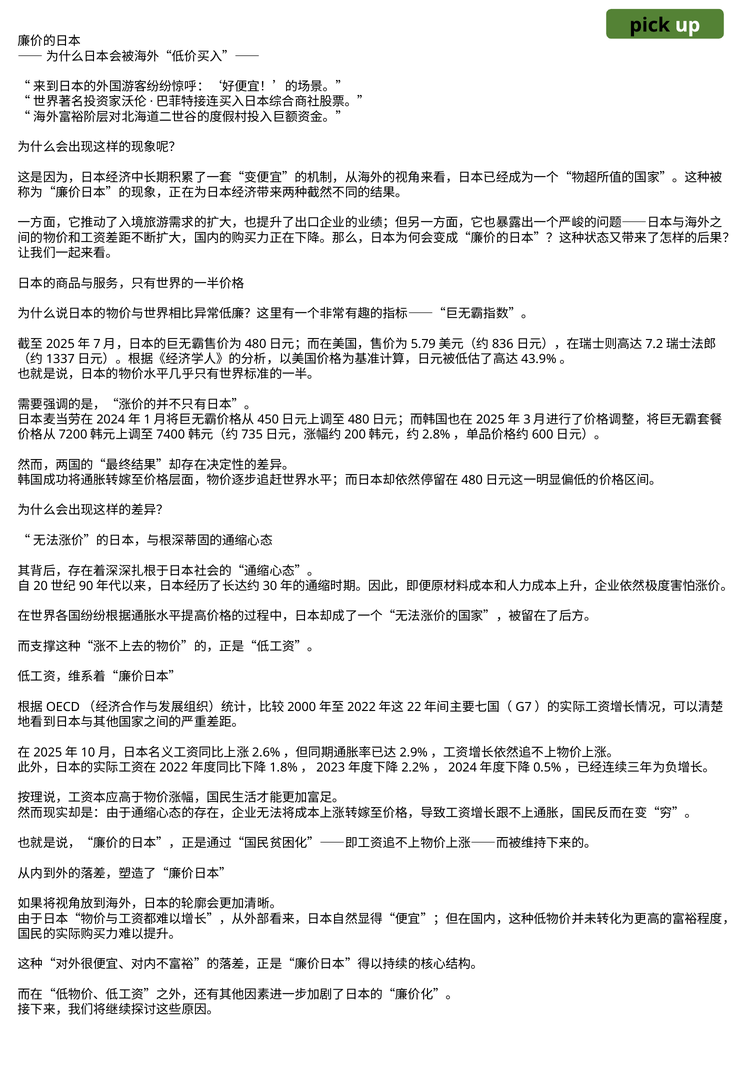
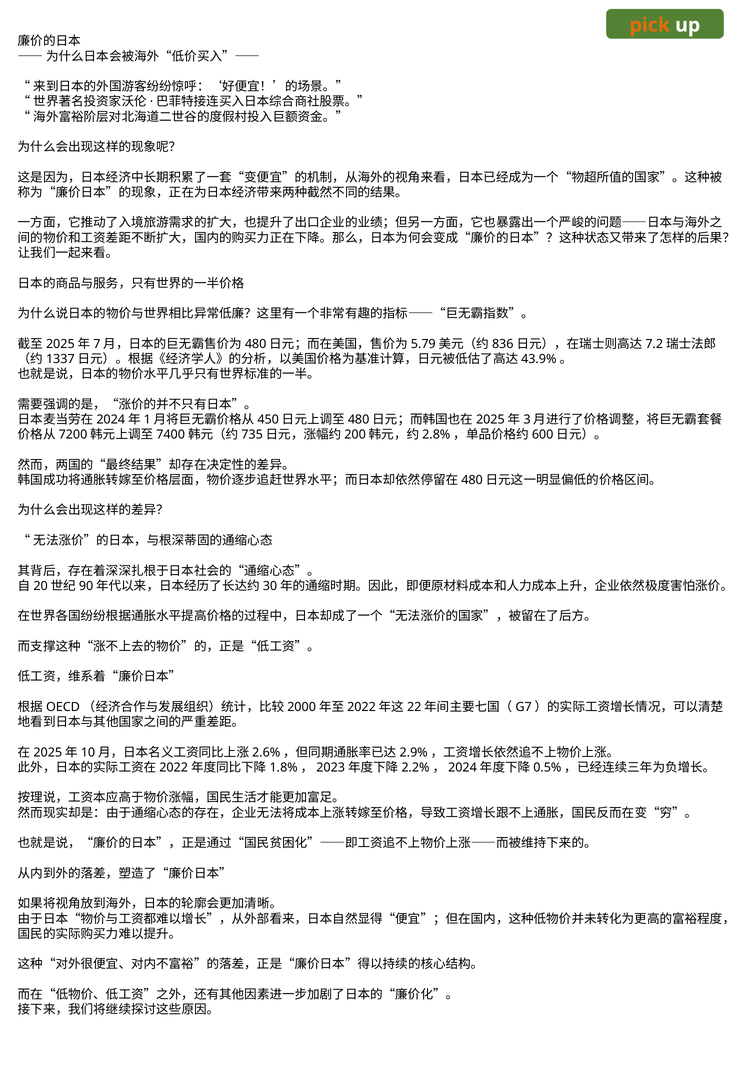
pick colour: black -> orange (650, 25)
